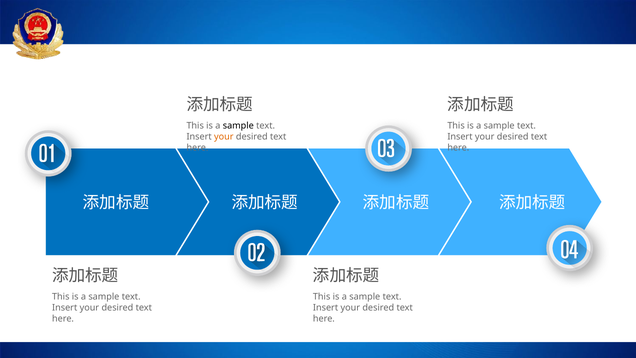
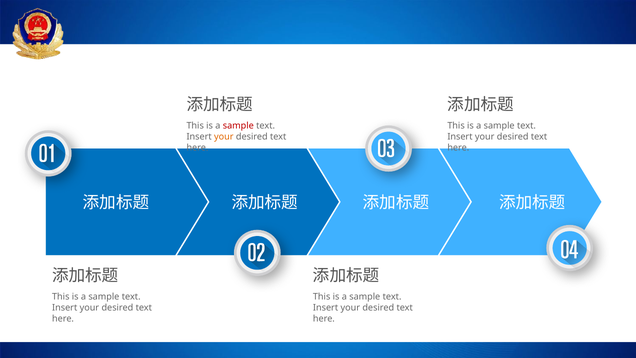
sample colour: black -> red (238, 126)
